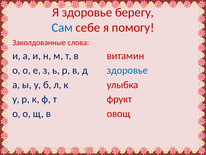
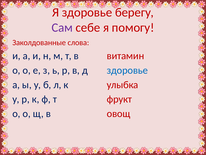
Сам colour: blue -> purple (62, 27)
